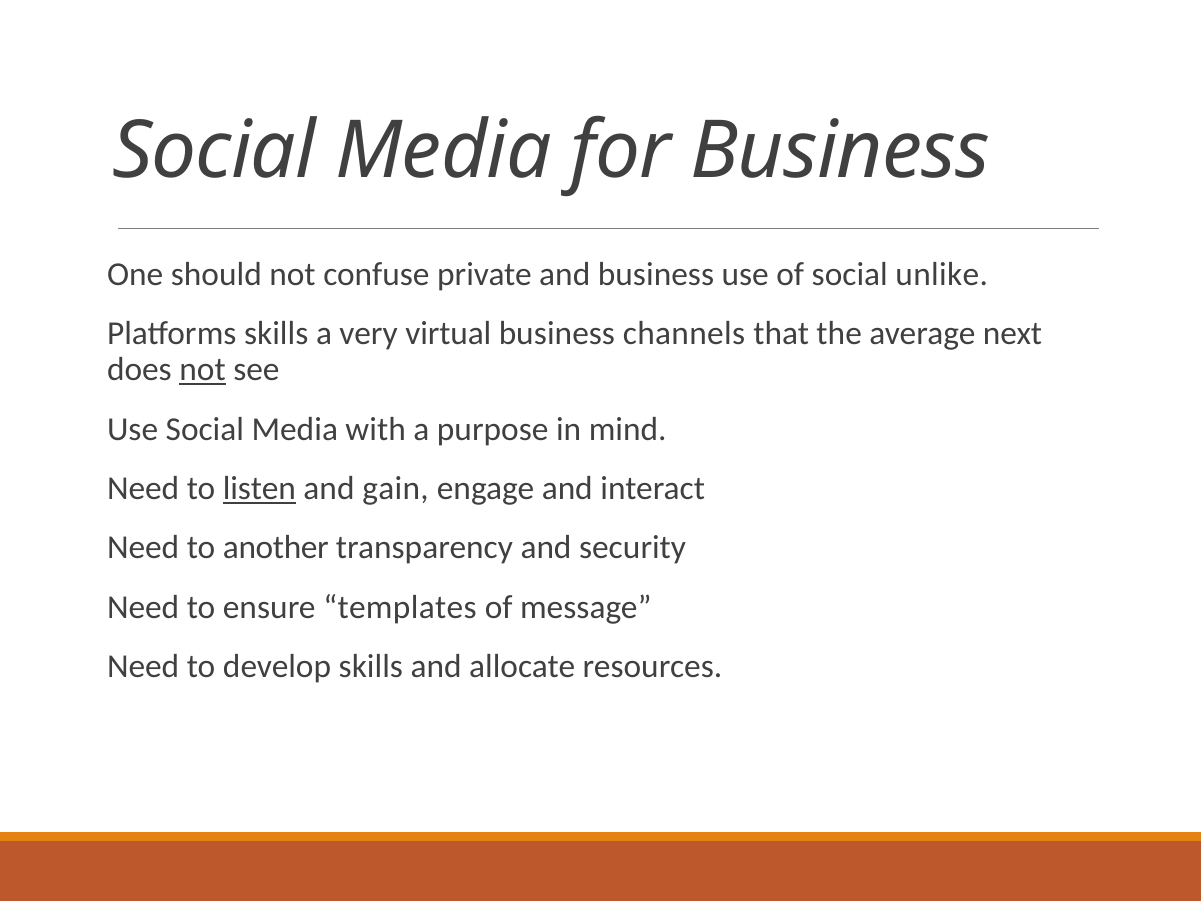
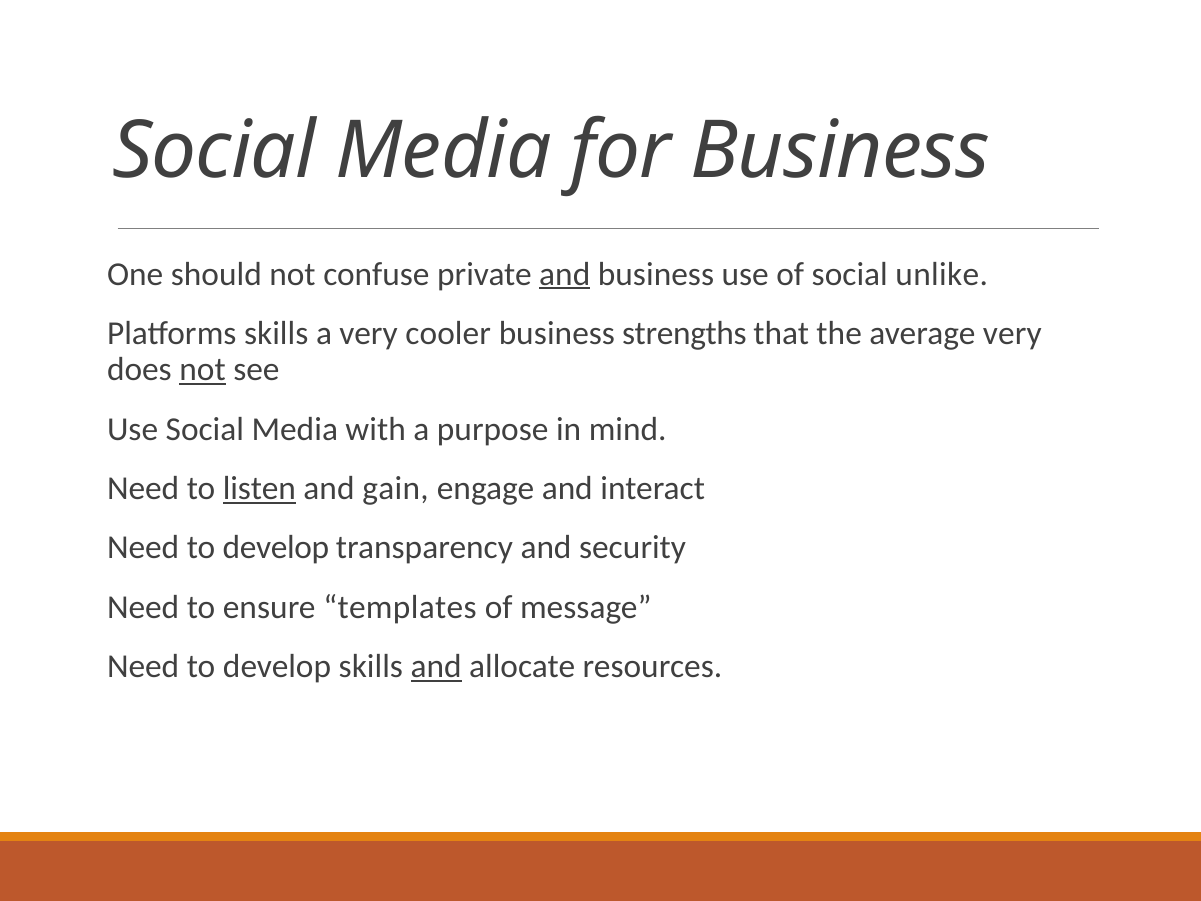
and underline: none -> present (565, 274)
virtual: virtual -> cooler (448, 333)
channels: channels -> strengths (684, 333)
average next: next -> very (1012, 333)
another: another -> develop (276, 548)
and underline: none -> present (436, 666)
